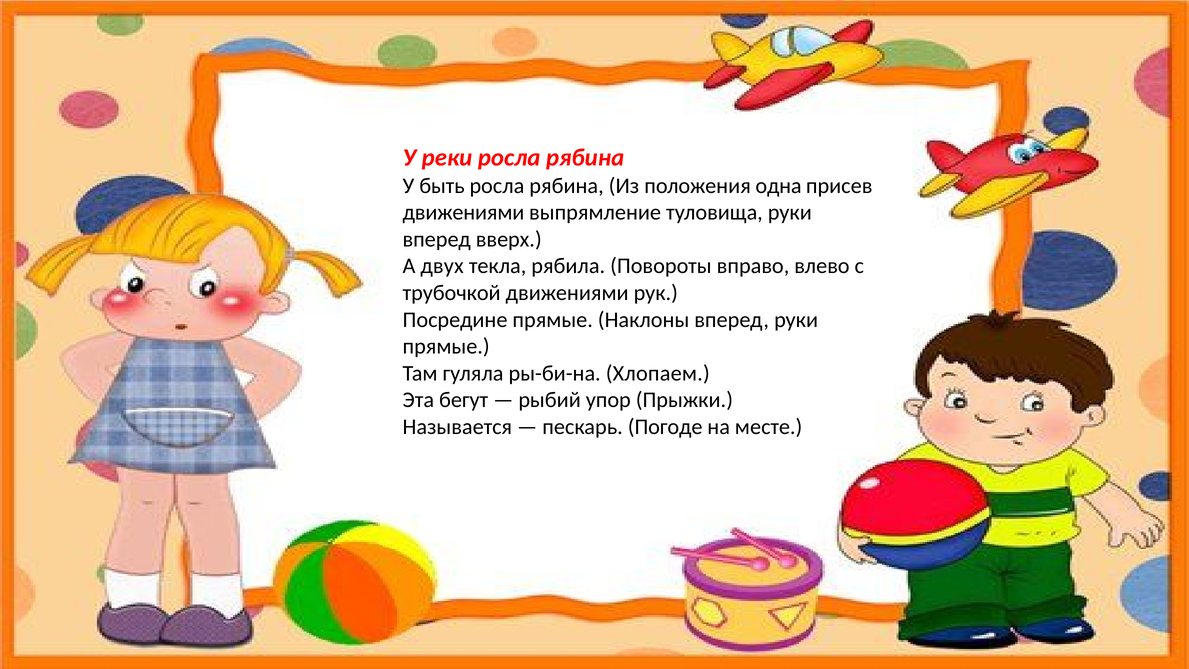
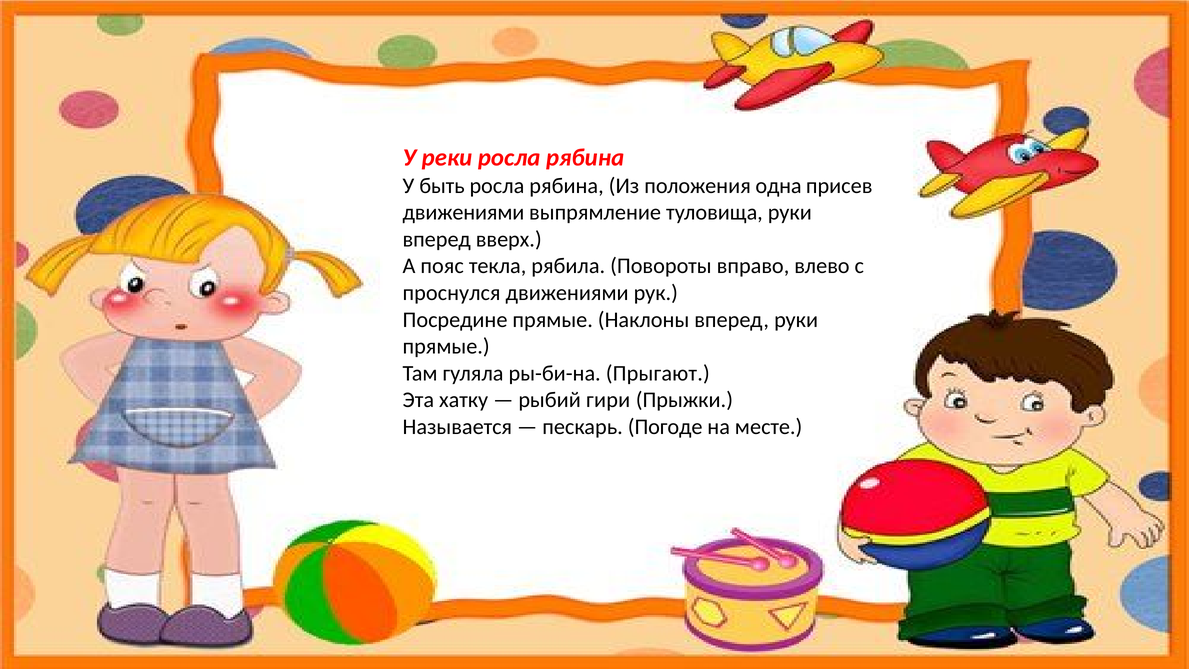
двух: двух -> пояс (442, 266)
трубочкой: трубочкой -> проснулся (452, 293)
Хлопаем: Хлопаем -> Прыгают (658, 373)
бегут: бегут -> хатку (464, 400)
упор: упор -> гири (608, 400)
